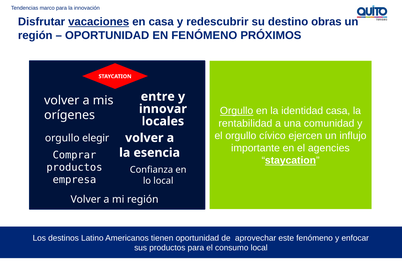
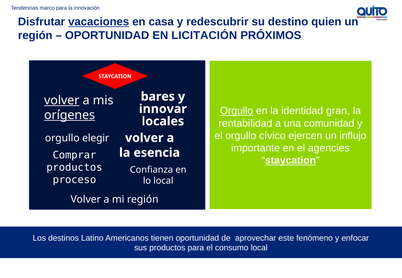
obras: obras -> quien (326, 22)
EN FENÓMENO: FENÓMENO -> LICITACIÓN (204, 35)
entre: entre -> bares (158, 97)
volver underline: none -> present (62, 100)
identidad casa: casa -> gran (338, 111)
orígenes underline: none -> present (70, 115)
empresa: empresa -> proceso (74, 180)
